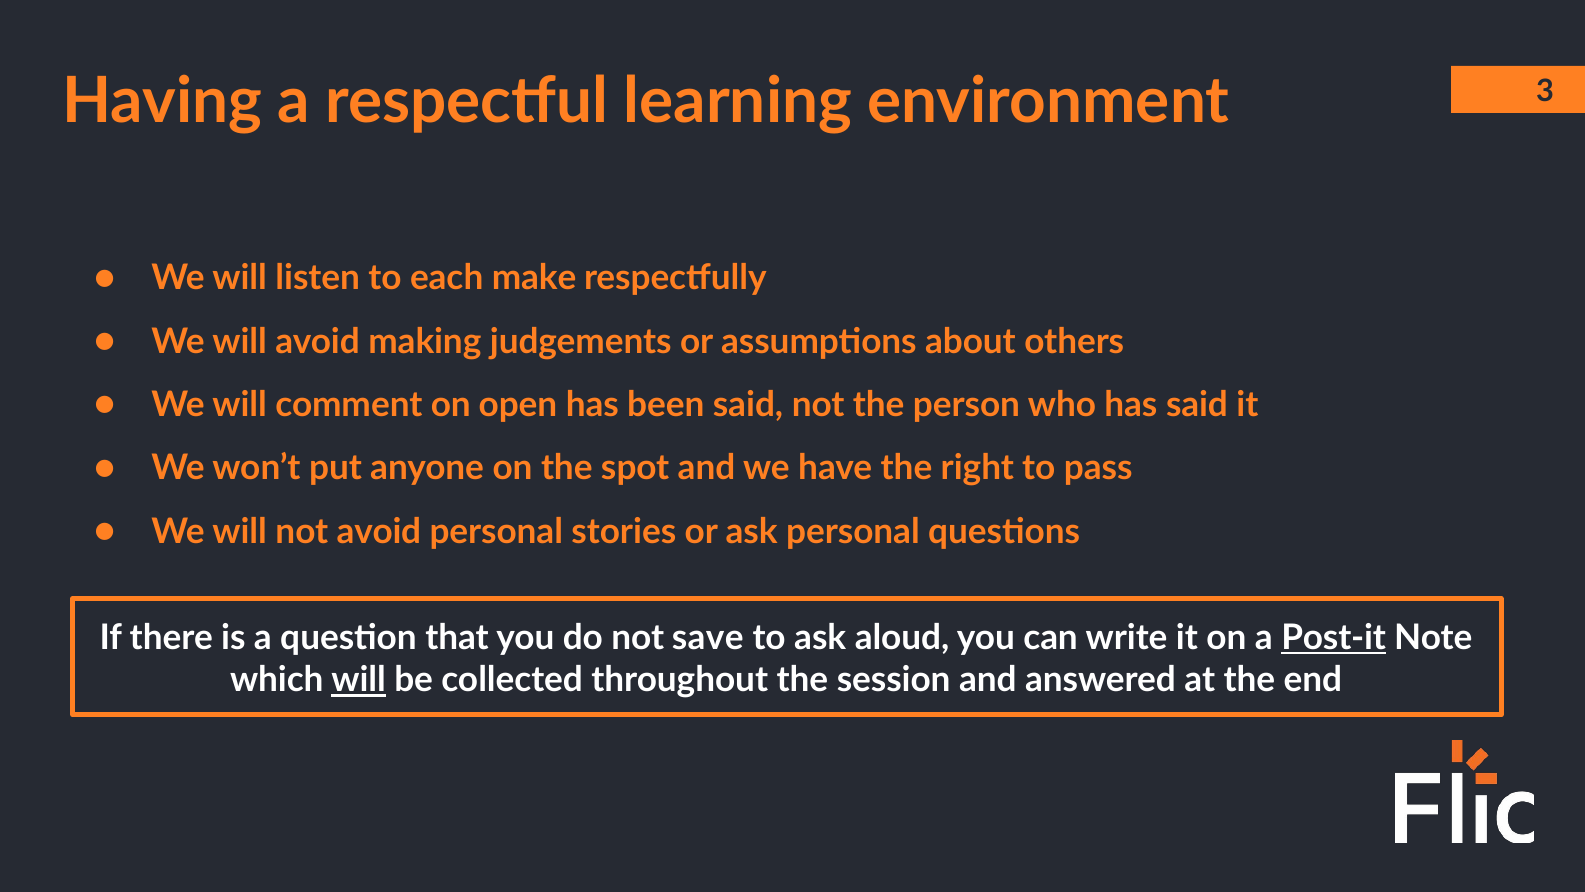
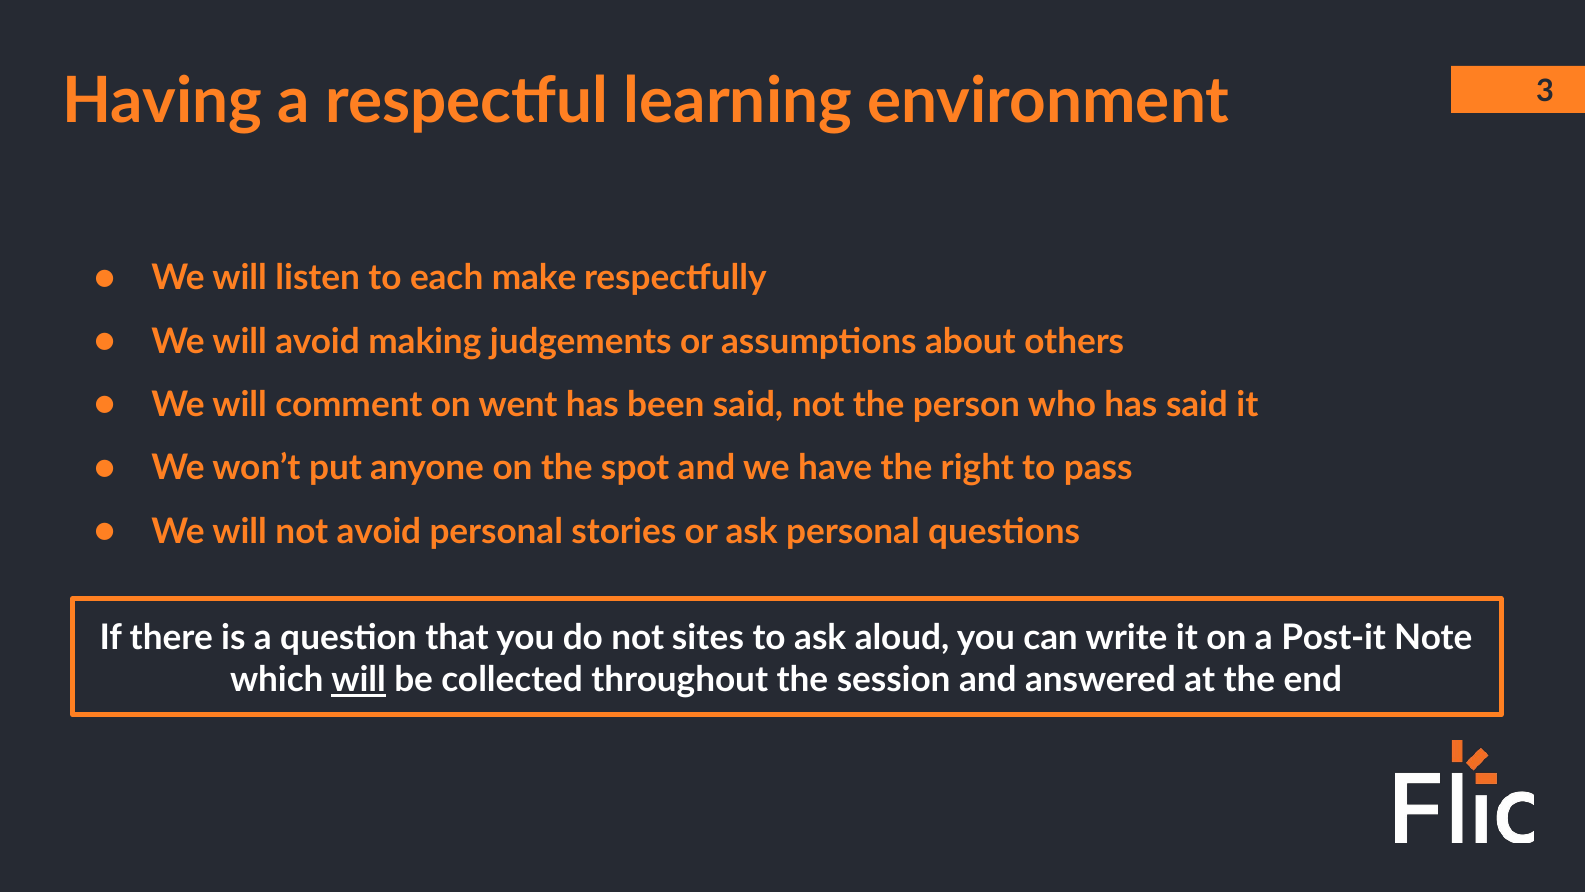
open: open -> went (518, 405)
save: save -> sites (708, 638)
Post-it underline: present -> none (1334, 638)
